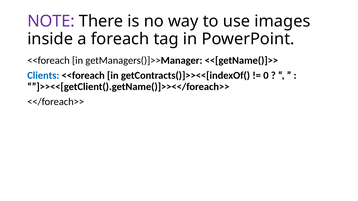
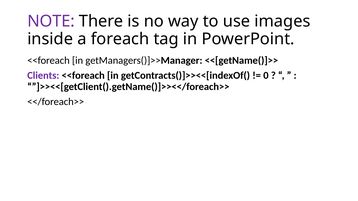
Clients colour: blue -> purple (43, 76)
